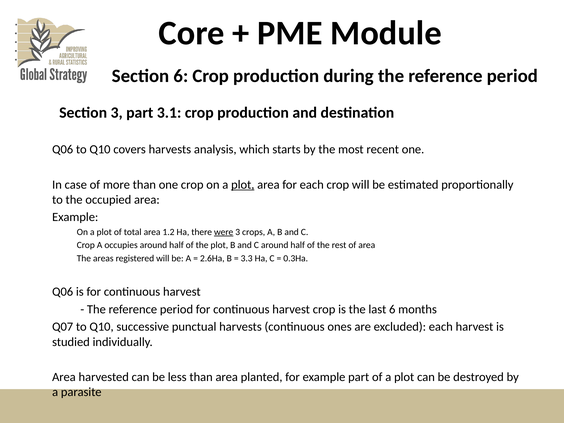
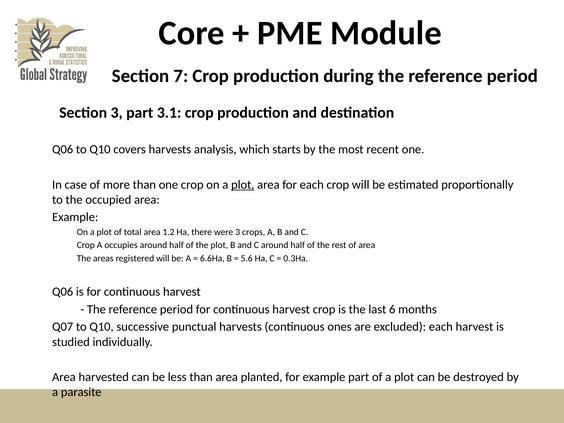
Section 6: 6 -> 7 (181, 76)
were underline: present -> none (224, 232)
2.6Ha: 2.6Ha -> 6.6Ha (212, 258)
3.3: 3.3 -> 5.6 (247, 258)
